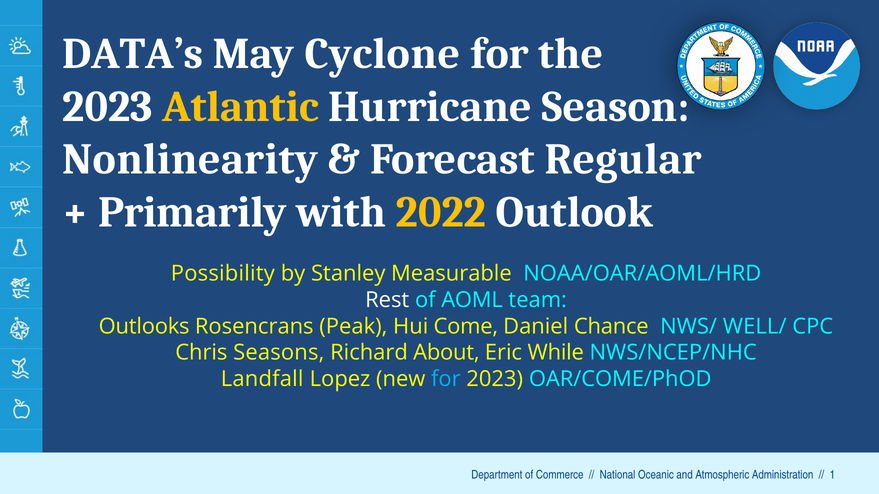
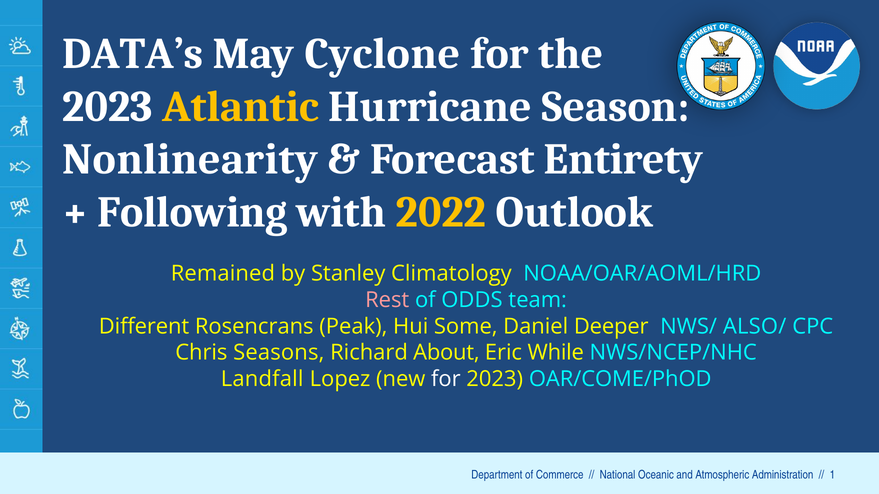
Regular: Regular -> Entirety (623, 160)
Primarily: Primarily -> Following (192, 212)
Possibility: Possibility -> Remained (223, 274)
Measurable: Measurable -> Climatology (451, 274)
Rest colour: white -> pink (387, 300)
AOML: AOML -> ODDS (472, 300)
Outlooks: Outlooks -> Different (144, 327)
Come: Come -> Some (466, 327)
Chance: Chance -> Deeper (611, 327)
WELL/: WELL/ -> ALSO/ (755, 327)
for colour: light blue -> white (446, 379)
